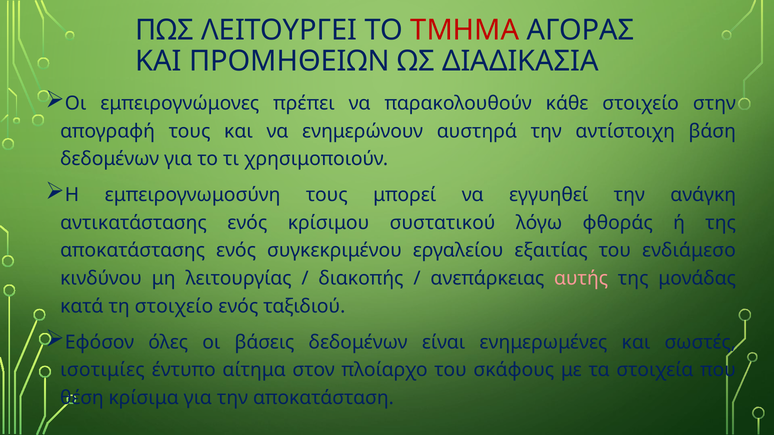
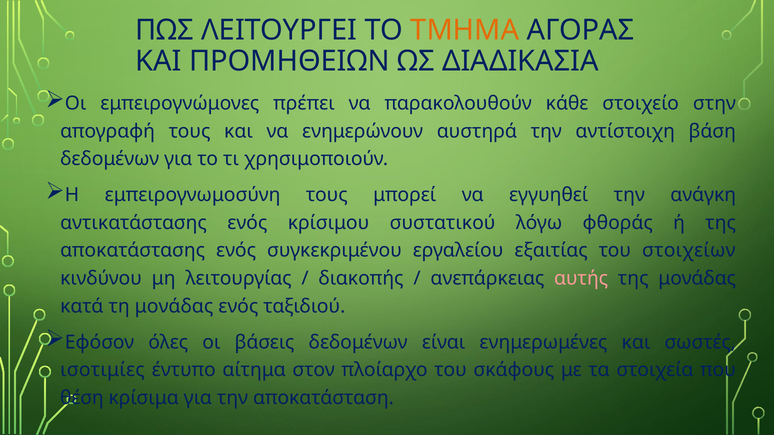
ΤΜΗΜΑ colour: red -> orange (465, 30)
ενδιάμεσο: ενδιάμεσο -> στοιχείων (689, 251)
τη στοιχείο: στοιχείο -> μονάδας (174, 307)
